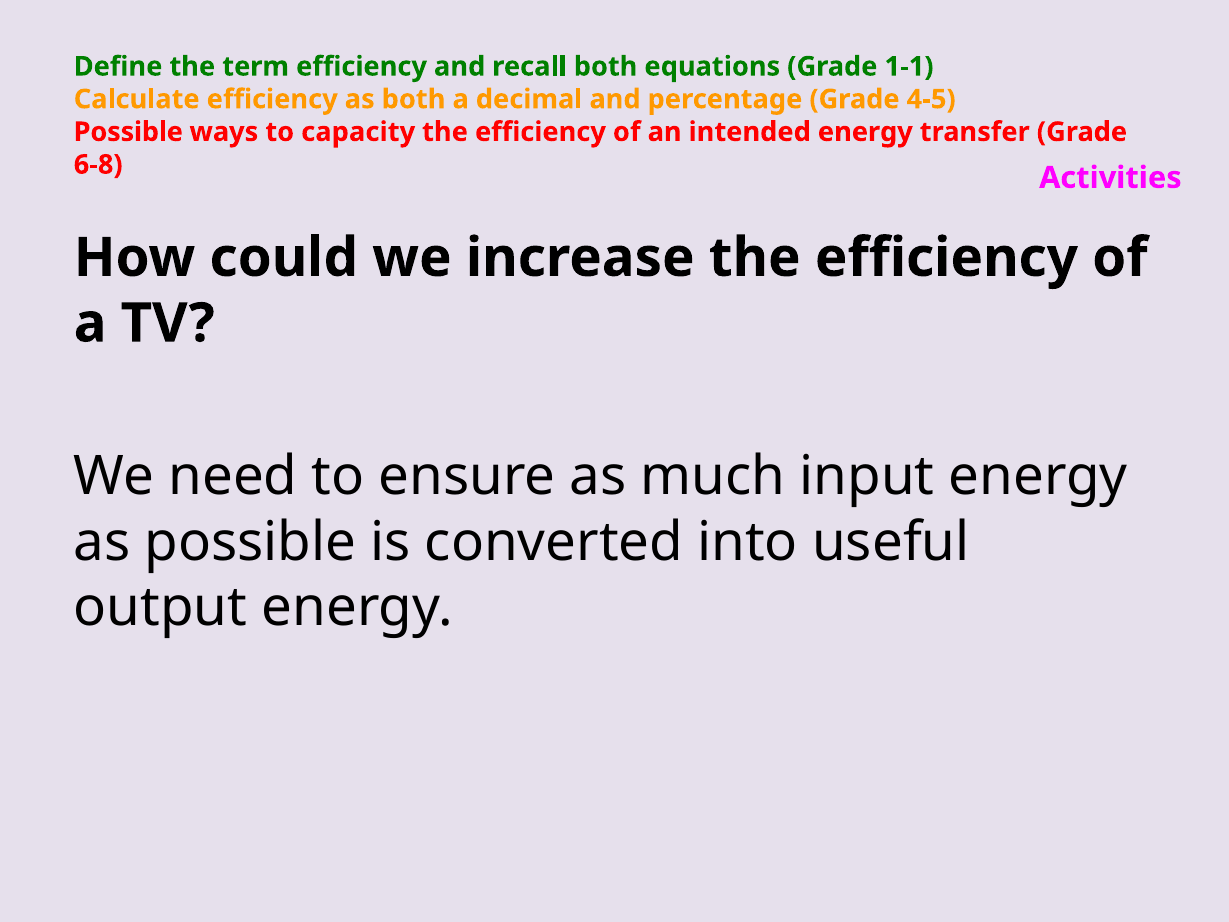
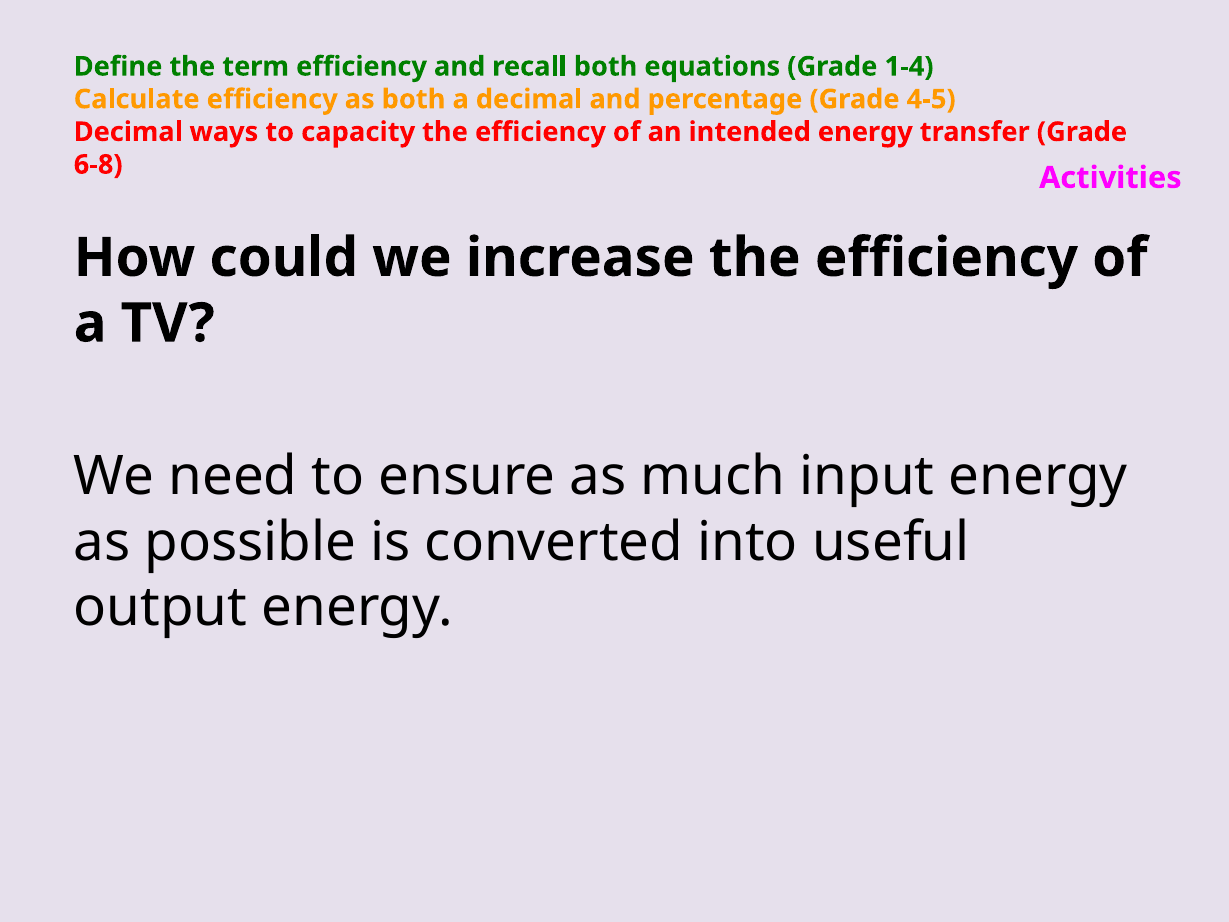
1-1: 1-1 -> 1-4 (909, 67)
Possible: Possible -> Decimal (128, 132)
